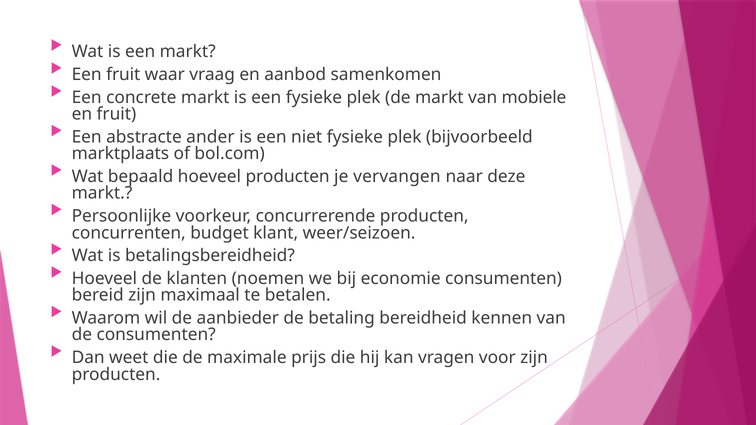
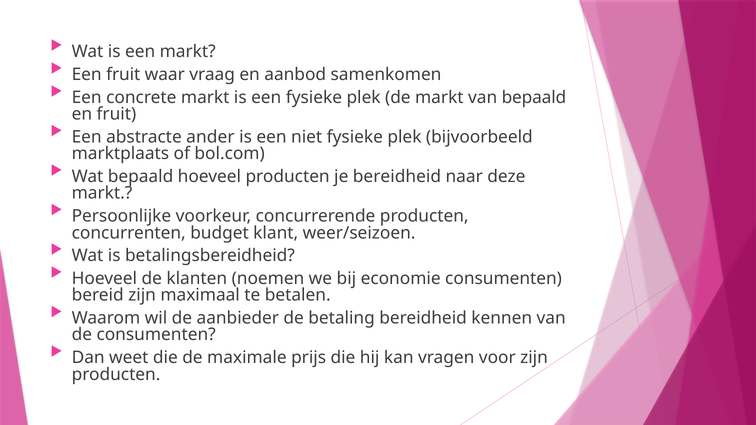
van mobiele: mobiele -> bepaald (534, 98)
je vervangen: vervangen -> bereidheid (397, 177)
